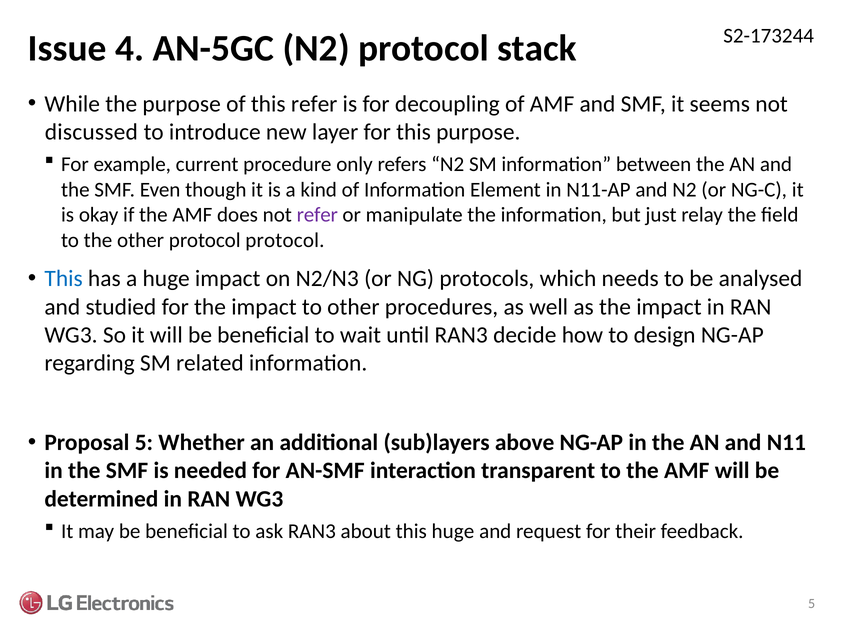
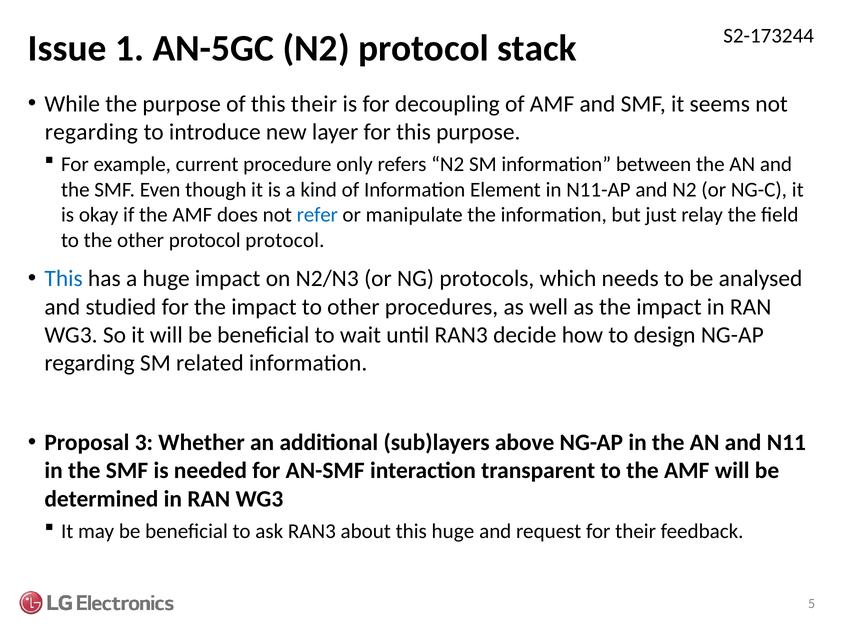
4: 4 -> 1 (130, 48)
this refer: refer -> their (314, 104)
discussed: discussed -> regarding (91, 132)
refer colour: purple -> blue (317, 215)
Proposal 5: 5 -> 3 (144, 443)
